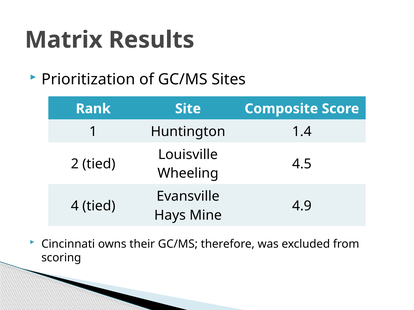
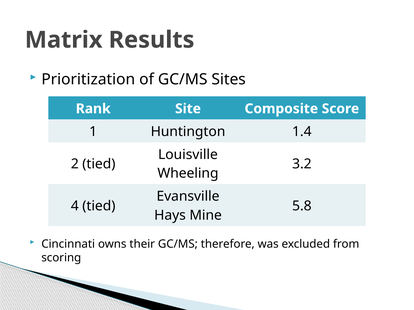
4.5: 4.5 -> 3.2 (302, 164)
4.9: 4.9 -> 5.8 (302, 206)
